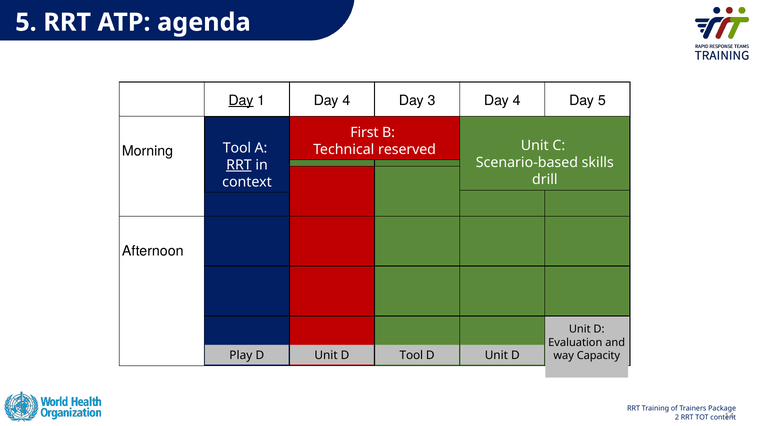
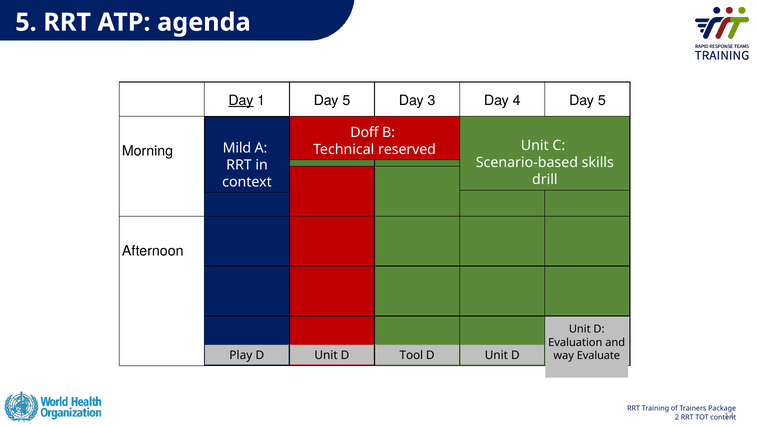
1 Day 4: 4 -> 5 (346, 100)
First: First -> Doff (364, 132)
Tool: Tool -> Mild (237, 148)
RRT underline: present -> none (239, 165)
Capacity: Capacity -> Evaluate (598, 355)
